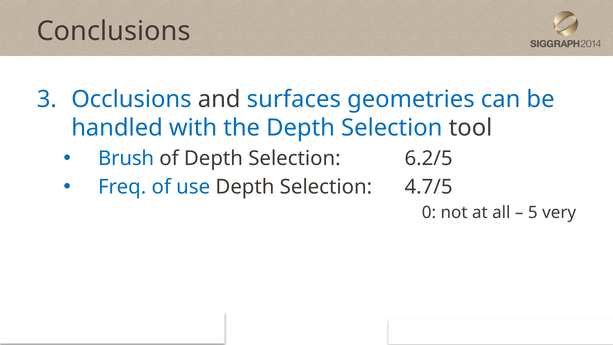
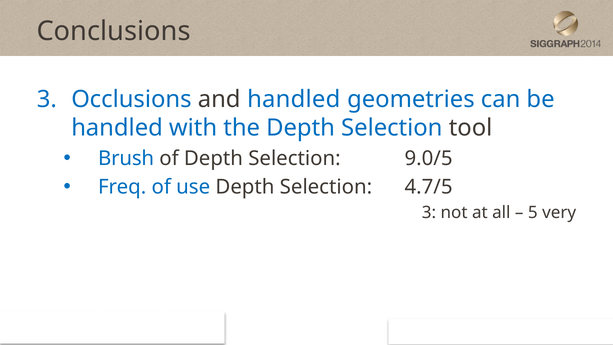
and surfaces: surfaces -> handled (294, 99)
6.2/5: 6.2/5 -> 9.0/5 (429, 158)
0: 0 -> 3 (429, 213)
